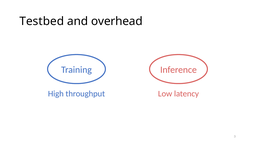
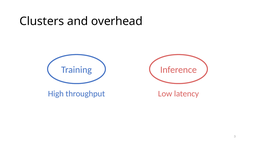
Testbed: Testbed -> Clusters (42, 21)
